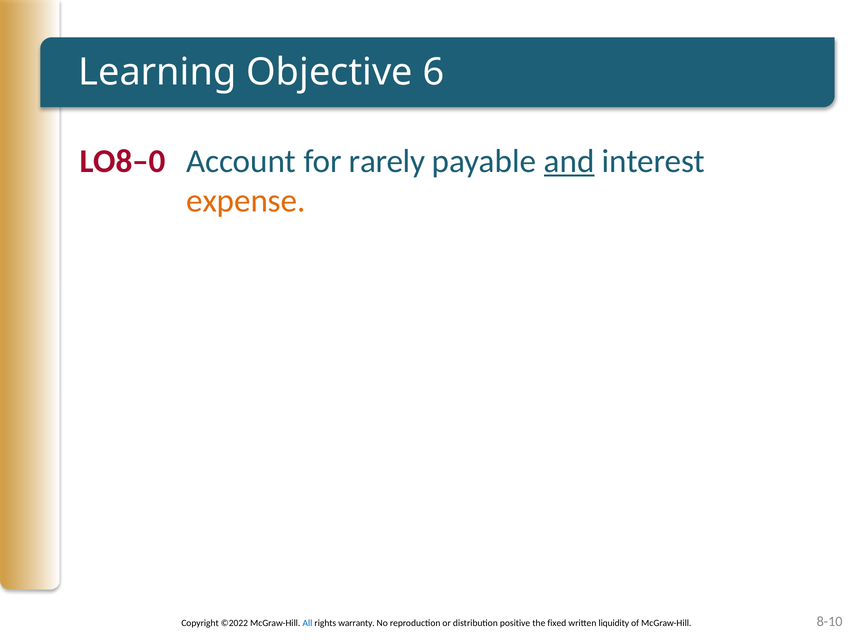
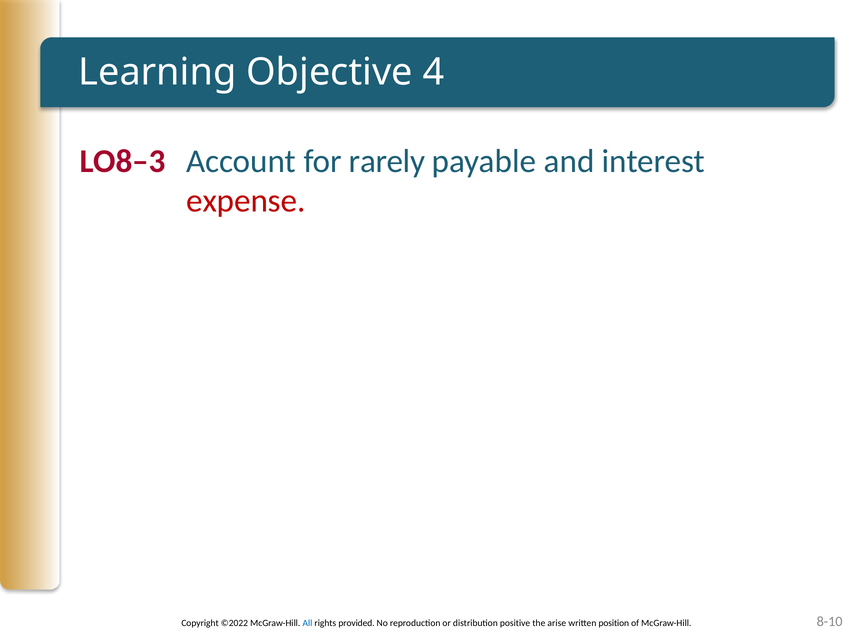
6: 6 -> 4 (433, 72)
LO8–0: LO8–0 -> LO8–3 (123, 161)
and underline: present -> none (569, 161)
expense colour: orange -> red (246, 201)
warranty: warranty -> provided (356, 623)
fixed: fixed -> arise (557, 623)
liquidity: liquidity -> position (614, 623)
